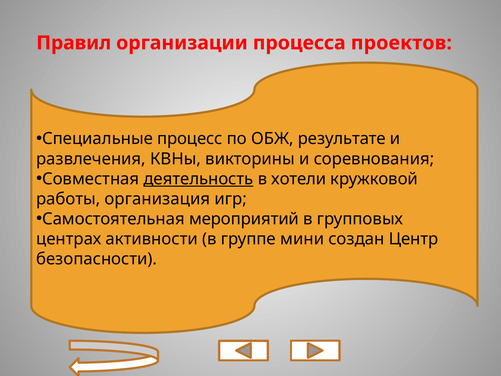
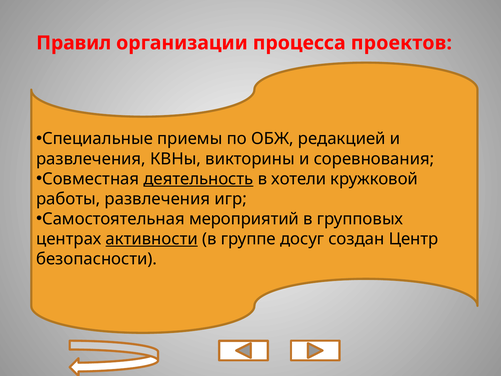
процесс: процесс -> приемы (190, 139)
результате: результате -> редакцией (342, 139)
работы организация: организация -> развлечения (157, 199)
активности underline: none -> present (152, 239)
мини: мини -> досуг (302, 239)
